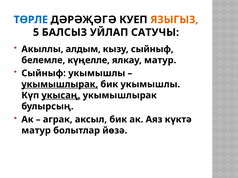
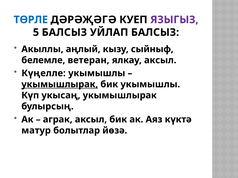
ЯЗЫГЫЗ colour: orange -> purple (174, 20)
УЙЛАП САТУЧЫ: САТУЧЫ -> БАЛСЫЗ (155, 32)
алдым: алдым -> аңлый (83, 49)
күңелле: күңелле -> ветеран (89, 60)
ялкау матур: матур -> аксыл (160, 60)
Сыйныф: Сыйныф -> Күңелле (44, 73)
укысаң underline: present -> none (61, 96)
